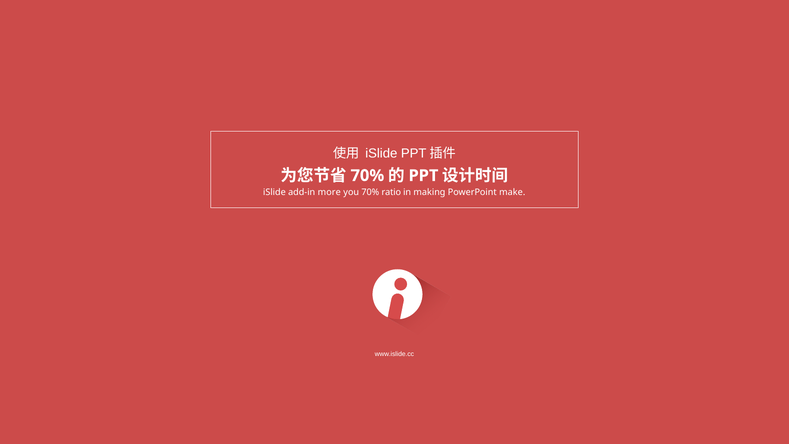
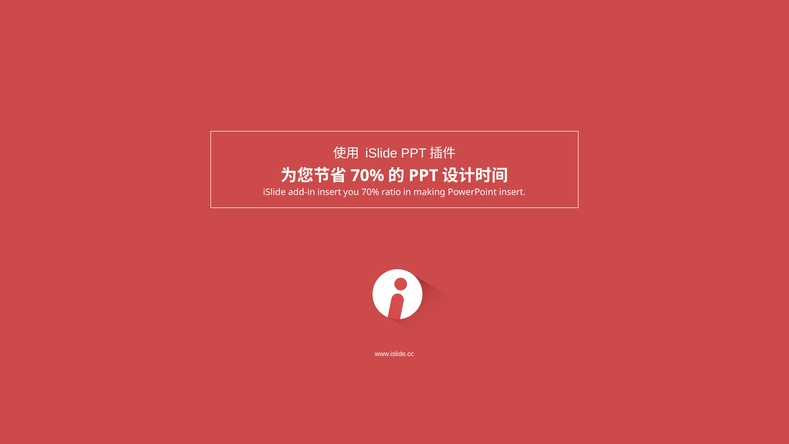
add-in more: more -> insert (329, 192)
PowerPoint make: make -> insert (512, 192)
